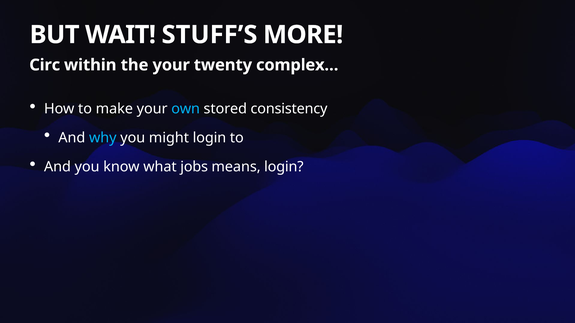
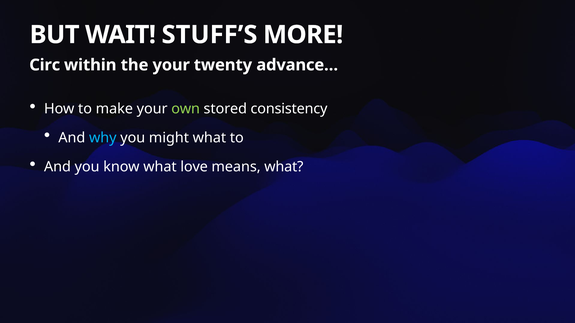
complex…: complex… -> advance… (297, 65)
own colour: light blue -> light green (186, 109)
might login: login -> what (209, 138)
jobs: jobs -> love (194, 167)
means login: login -> what (284, 167)
